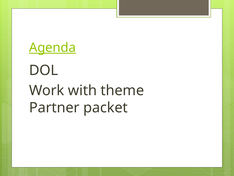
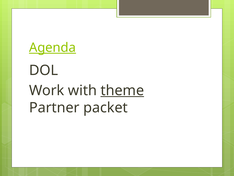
theme underline: none -> present (122, 90)
